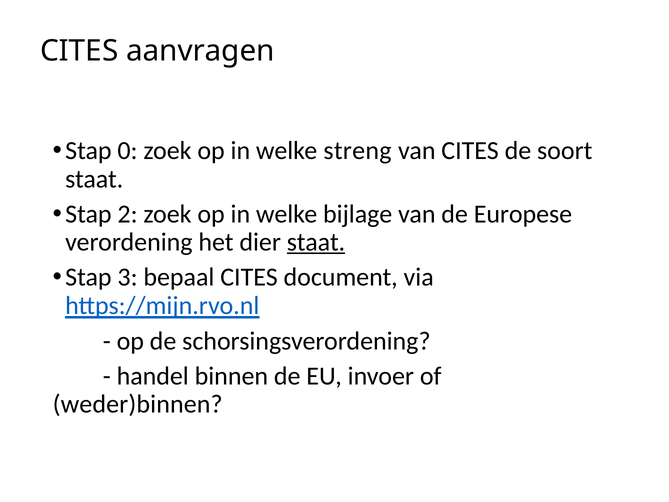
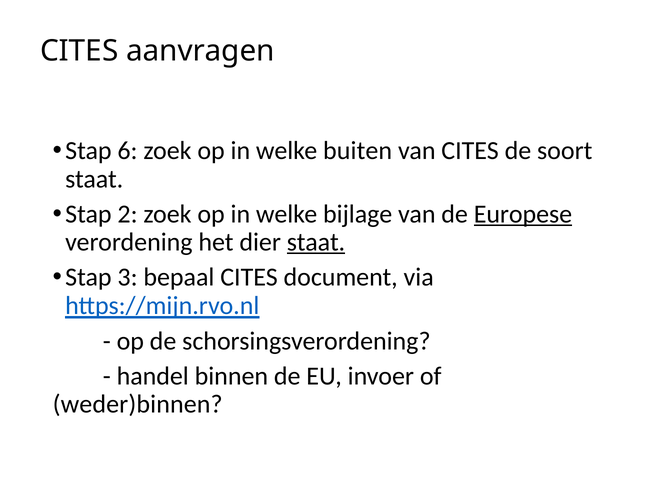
0: 0 -> 6 (127, 151)
streng: streng -> buiten (358, 151)
Europese underline: none -> present (523, 214)
